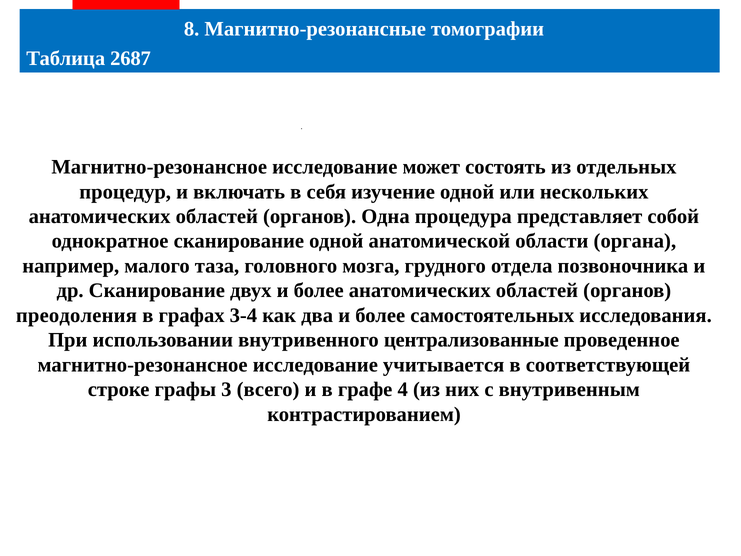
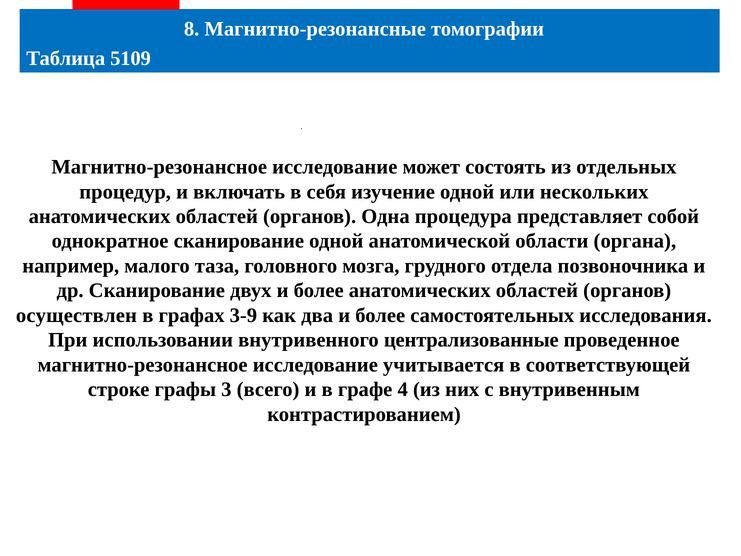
2687: 2687 -> 5109 (131, 58)
преодоления: преодоления -> осуществлен (76, 315)
3-4: 3-4 -> 3-9 (243, 315)
